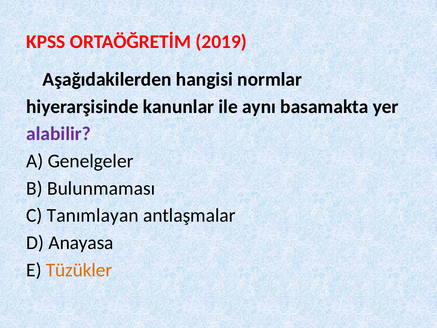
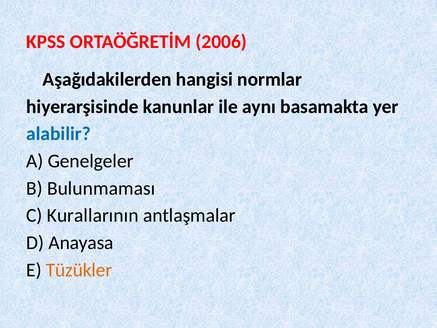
2019: 2019 -> 2006 (221, 42)
alabilir colour: purple -> blue (58, 134)
Tanımlayan: Tanımlayan -> Kurallarının (93, 215)
